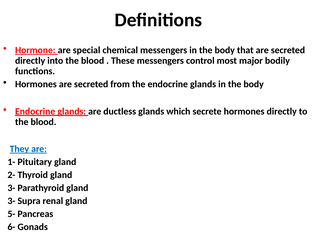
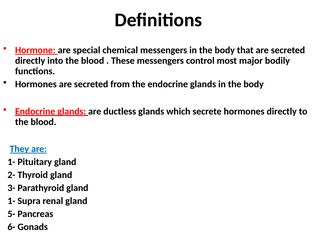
3-: 3- -> 1- (11, 201)
